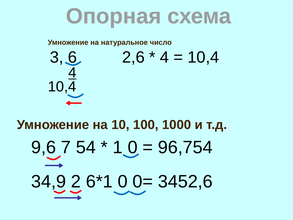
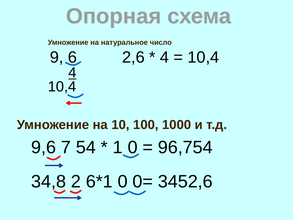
3: 3 -> 9 (57, 57)
34,9: 34,9 -> 34,8 (49, 181)
